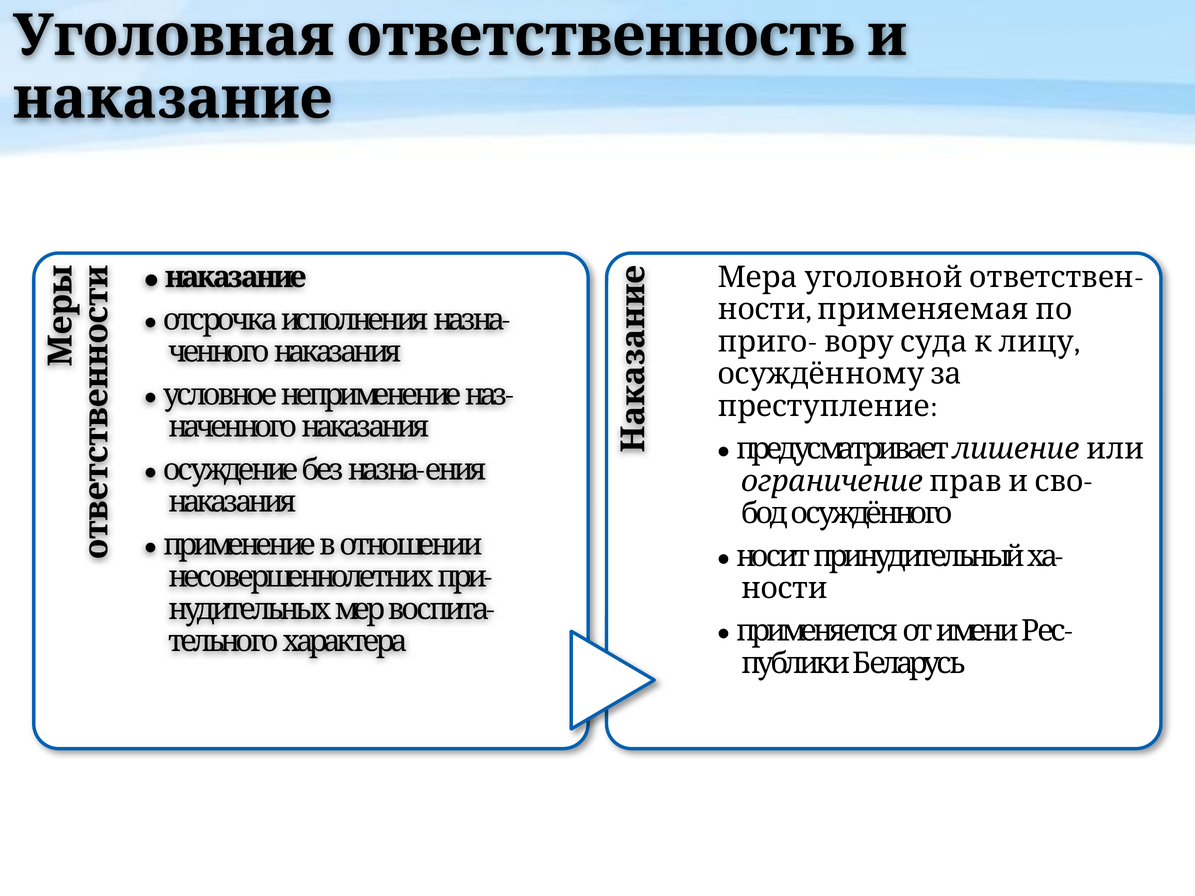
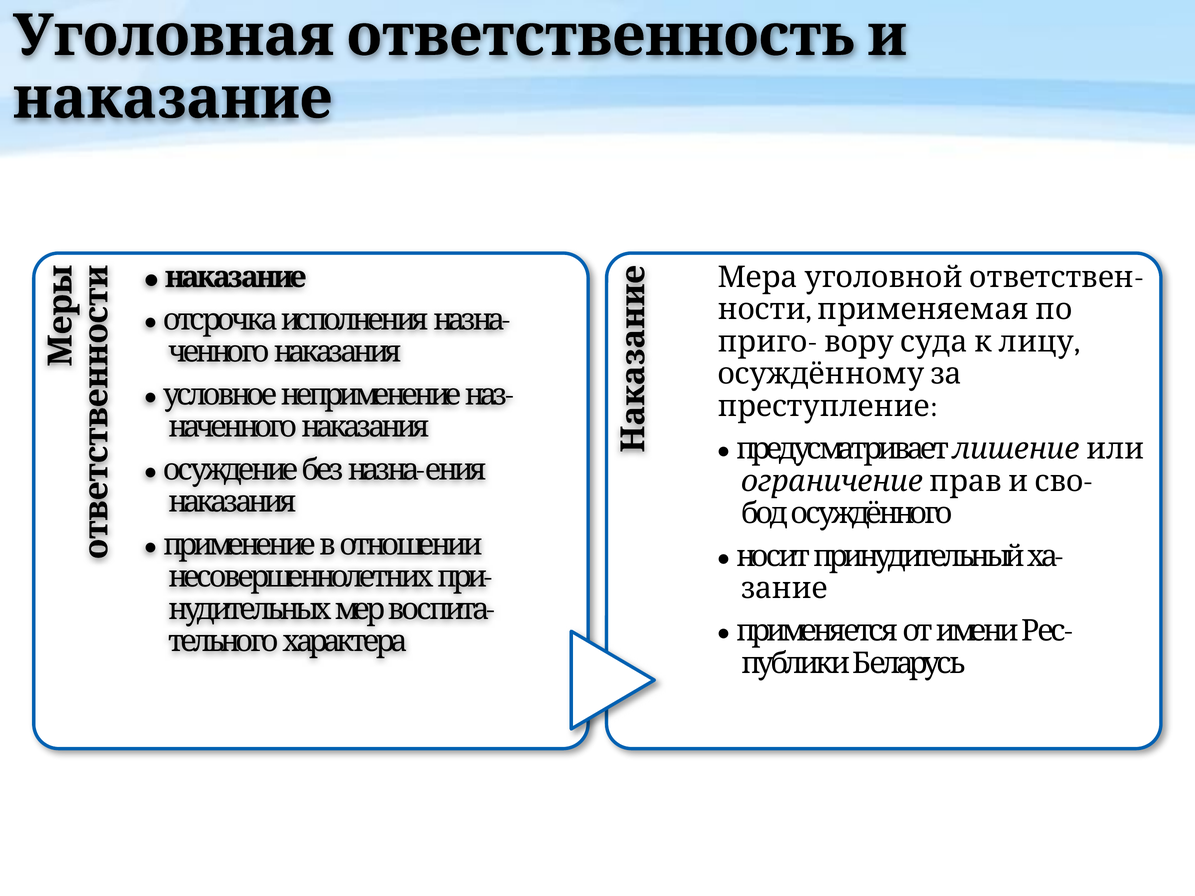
ности: ности -> зание (784, 589)
